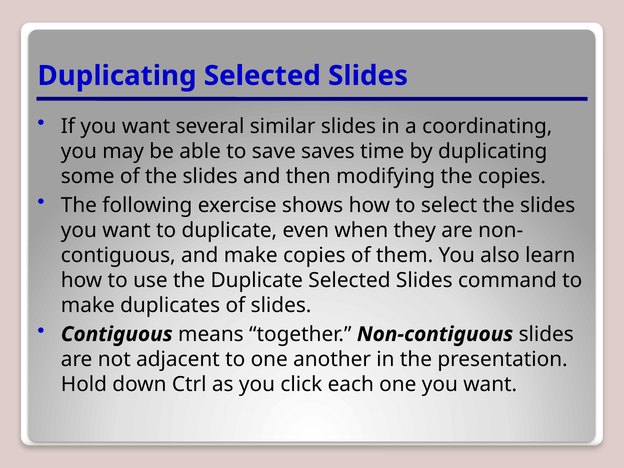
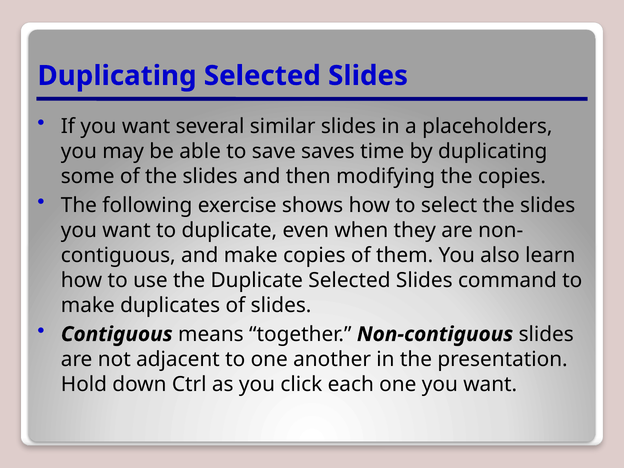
coordinating: coordinating -> placeholders (487, 126)
